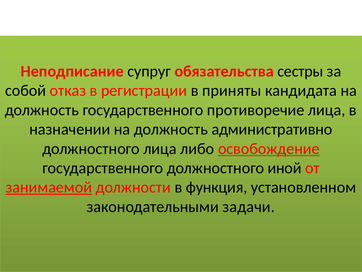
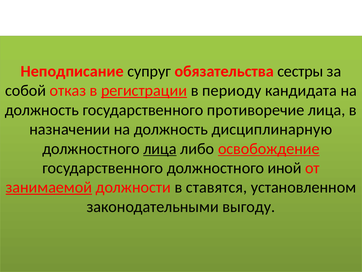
регистрации underline: none -> present (144, 90)
приняты: приняты -> периоду (232, 90)
административно: административно -> дисциплинарную (272, 129)
лица underline: none -> present (160, 148)
функция: функция -> ставятся (216, 187)
задачи: задачи -> выгоду (249, 206)
